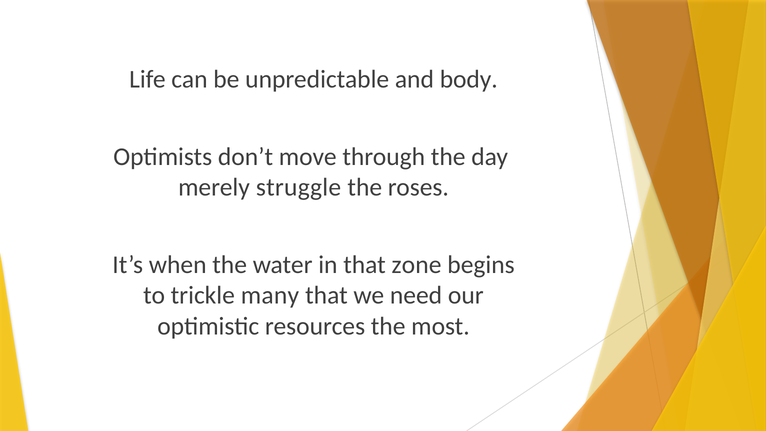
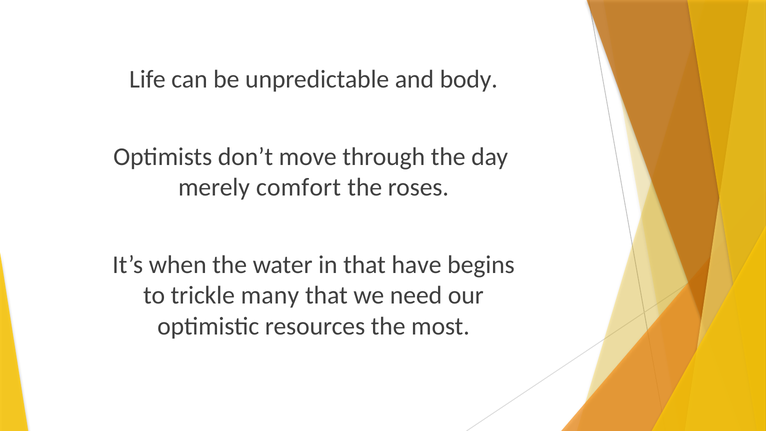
struggle: struggle -> comfort (299, 187)
zone: zone -> have (417, 265)
